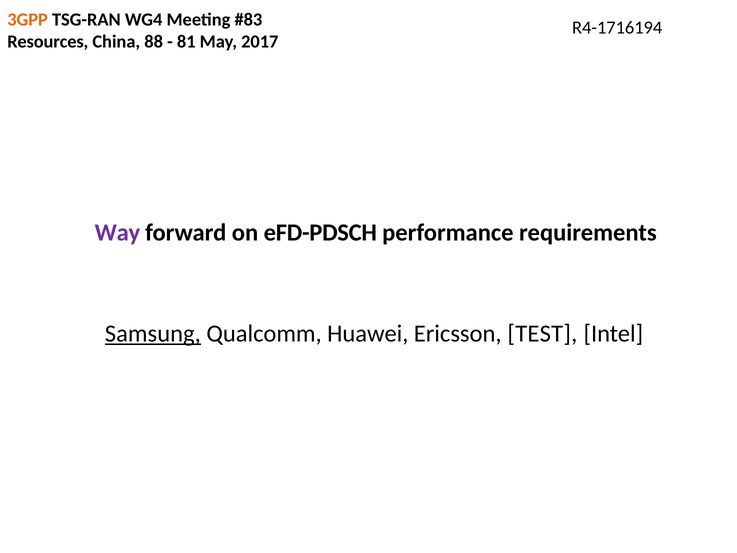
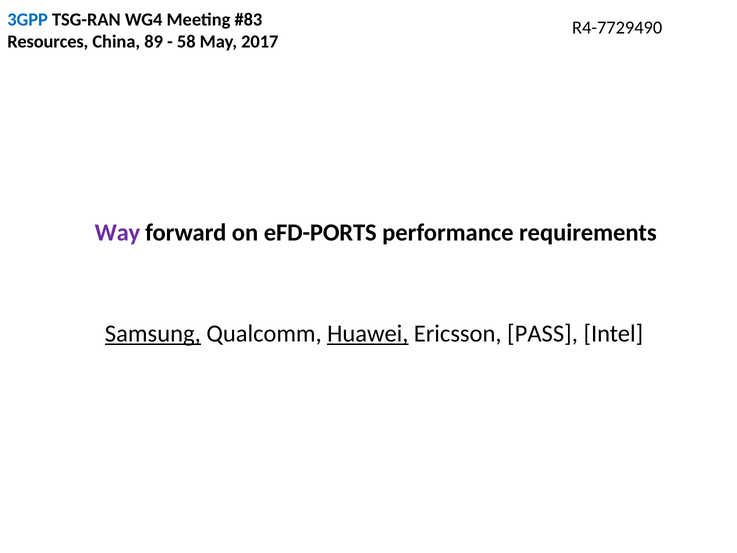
3GPP colour: orange -> blue (28, 19)
R4-1716194: R4-1716194 -> R4-7729490 (617, 27)
88: 88 -> 89 (154, 42)
81: 81 -> 58 (186, 42)
eFD-PDSCH: eFD-PDSCH -> eFD-PORTS (320, 233)
Huawei underline: none -> present (368, 333)
TEST: TEST -> PASS (543, 333)
